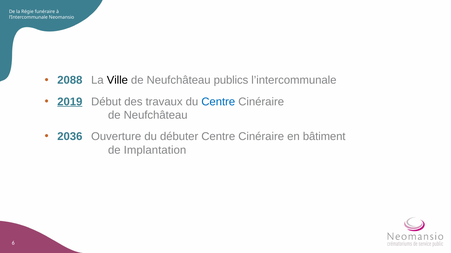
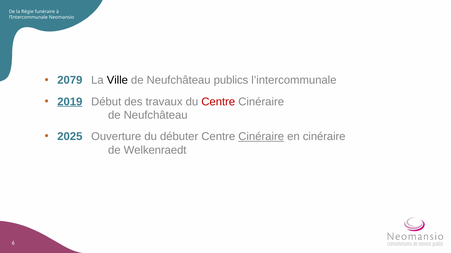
2088: 2088 -> 2079 (70, 80)
Centre colour: blue -> red (218, 102)
2036: 2036 -> 2025 (70, 137)
Cinéraire underline: none -> present (261, 137)
en bâtiment: bâtiment -> cinéraire (324, 137)
Implantation: Implantation -> Welkenraedt (155, 150)
